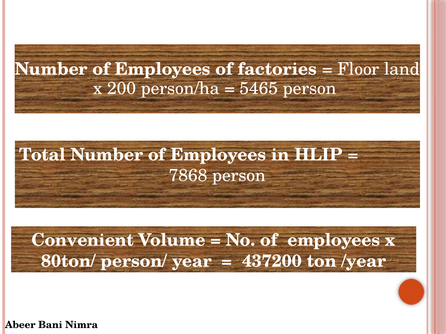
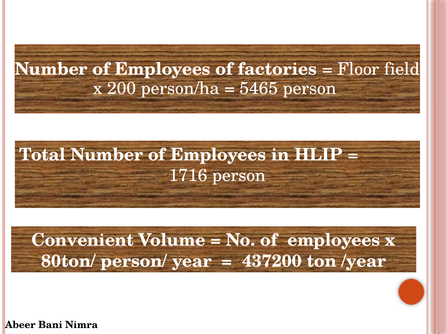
land: land -> field (402, 69)
7868: 7868 -> 1716 (188, 176)
